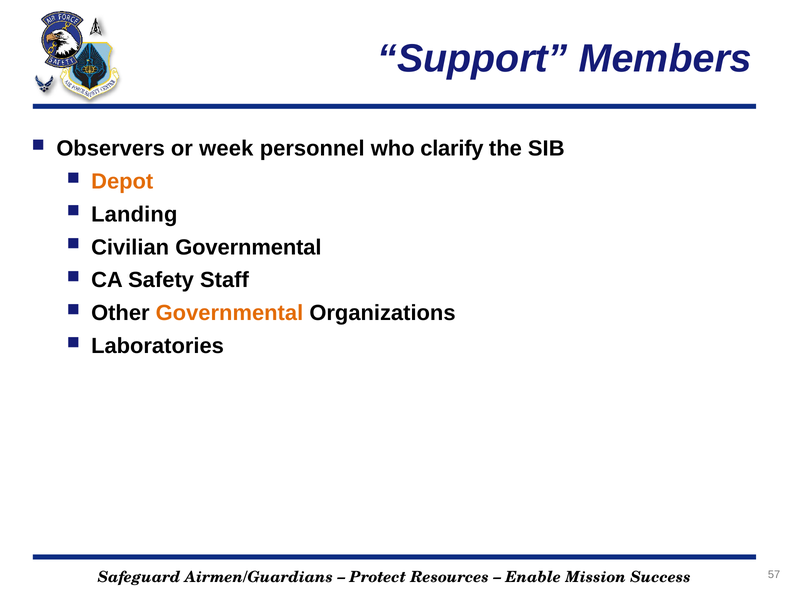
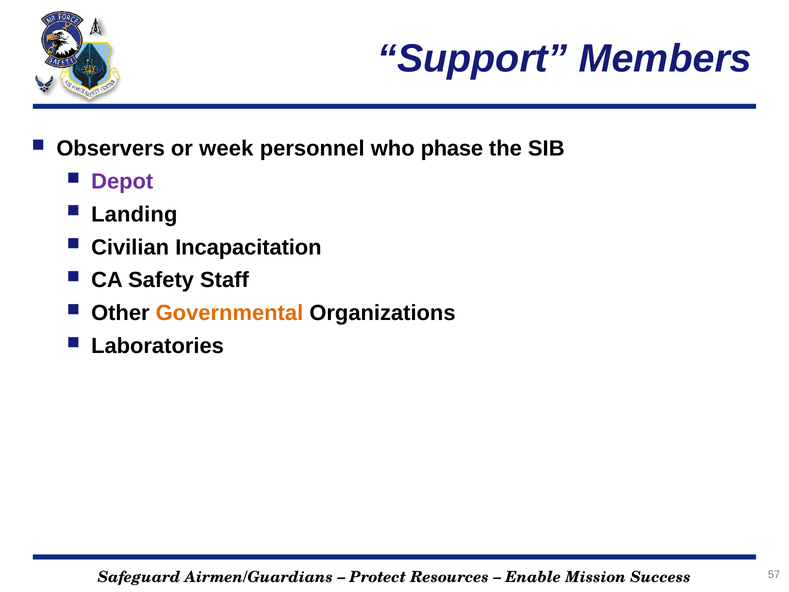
clarify: clarify -> phase (452, 148)
Depot colour: orange -> purple (122, 181)
Civilian Governmental: Governmental -> Incapacitation (248, 247)
